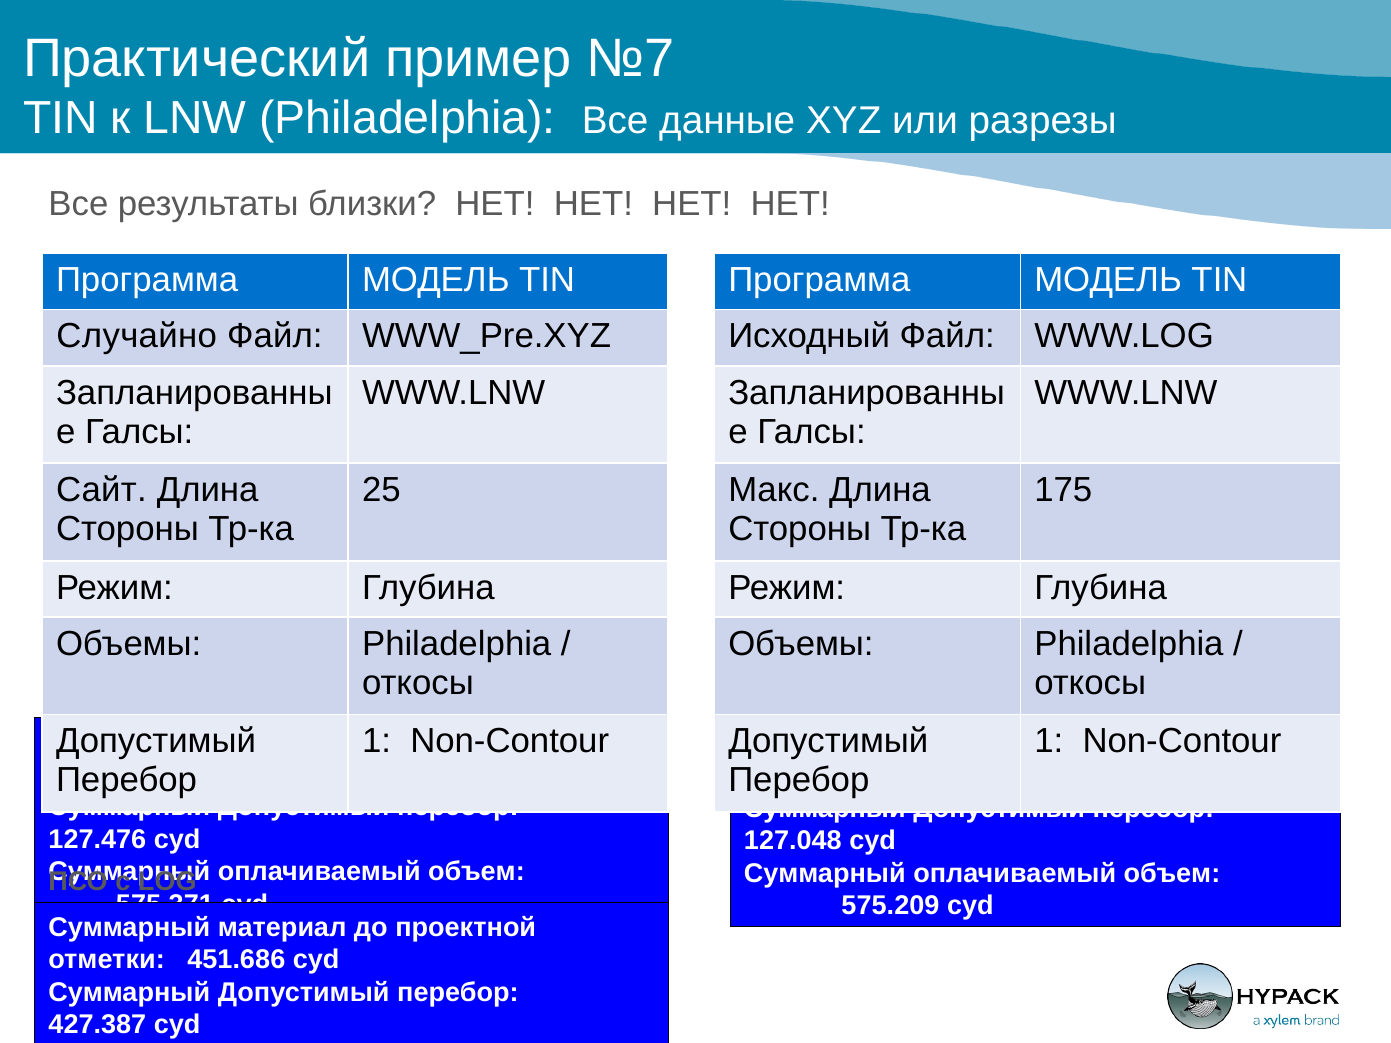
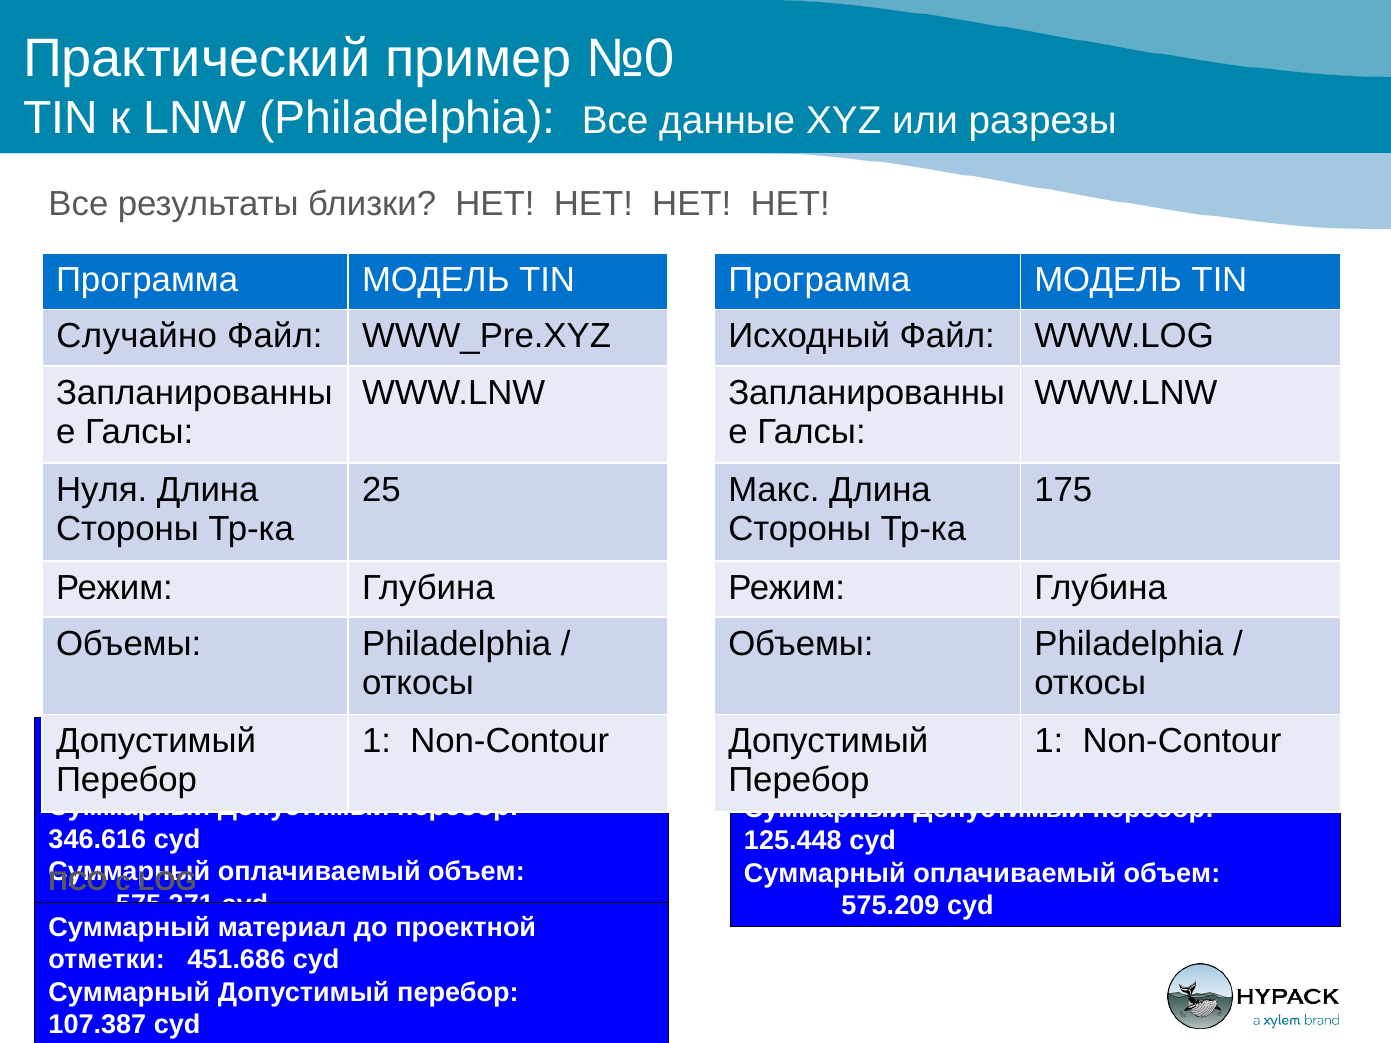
№7: №7 -> №0 (631, 58)
Сайт: Сайт -> Нуля (102, 490)
127.476: 127.476 -> 346.616 (97, 840)
127.048: 127.048 -> 125.448 (793, 841)
427.387: 427.387 -> 107.387 (97, 1025)
